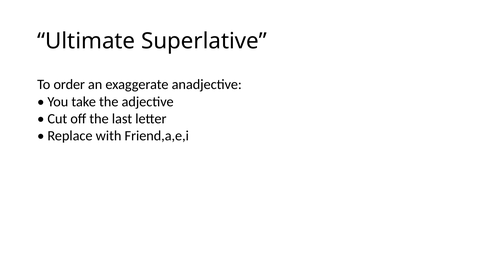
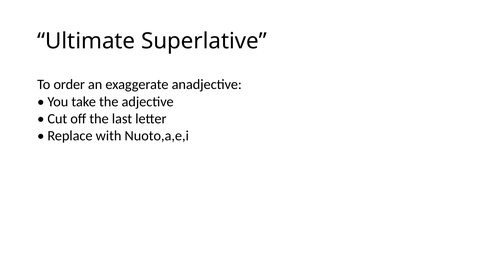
Friend,a,e,i: Friend,a,e,i -> Nuoto,a,e,i (157, 136)
